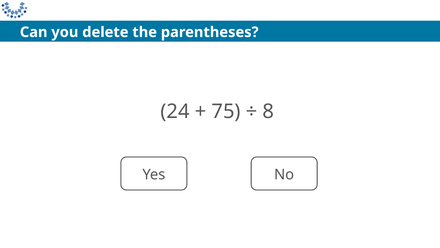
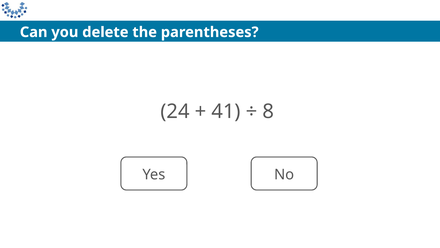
75: 75 -> 41 (226, 111)
